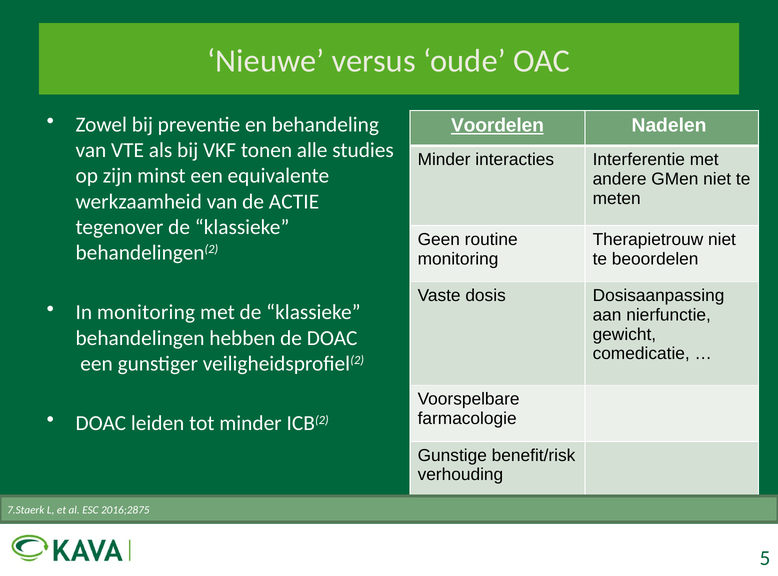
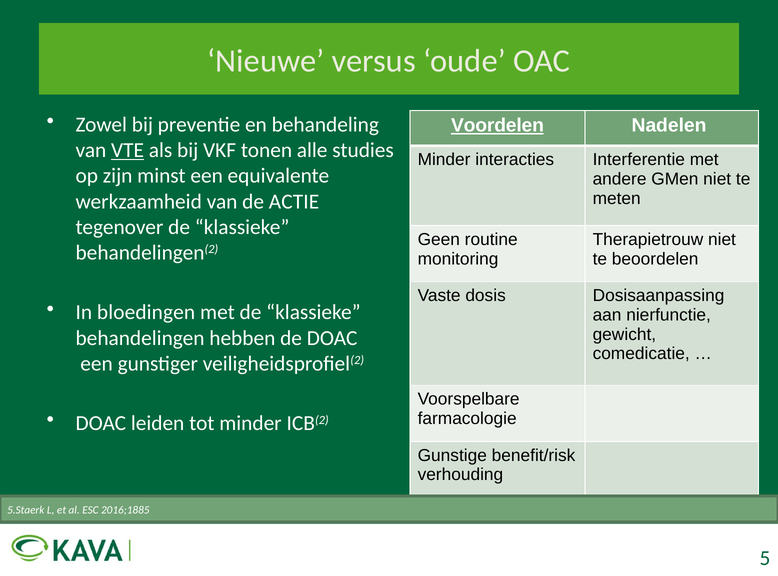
VTE underline: none -> present (128, 150)
In monitoring: monitoring -> bloedingen (146, 313)
7.Staerk: 7.Staerk -> 5.Staerk (26, 510)
2016;2875: 2016;2875 -> 2016;1885 (125, 510)
